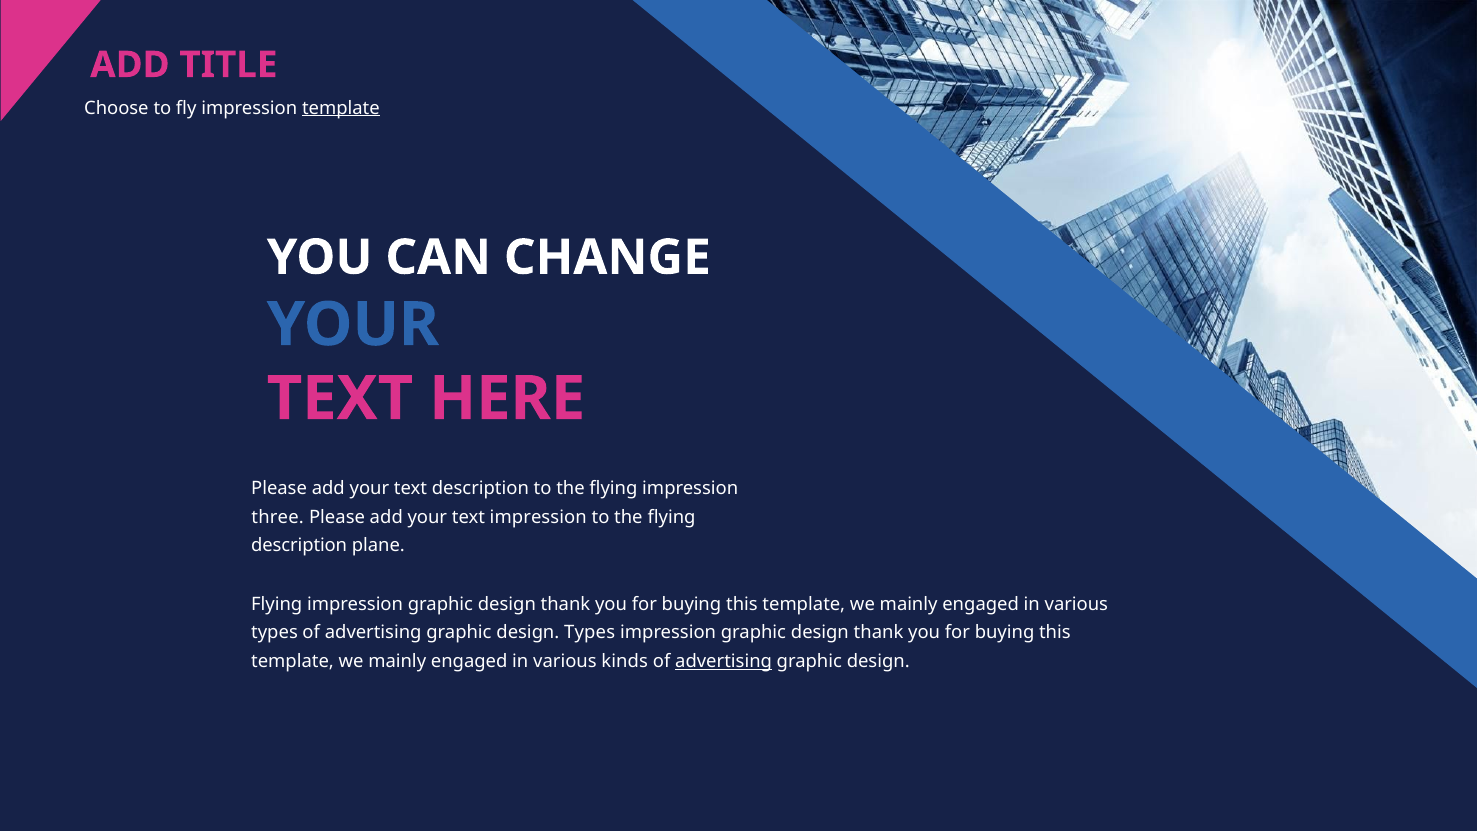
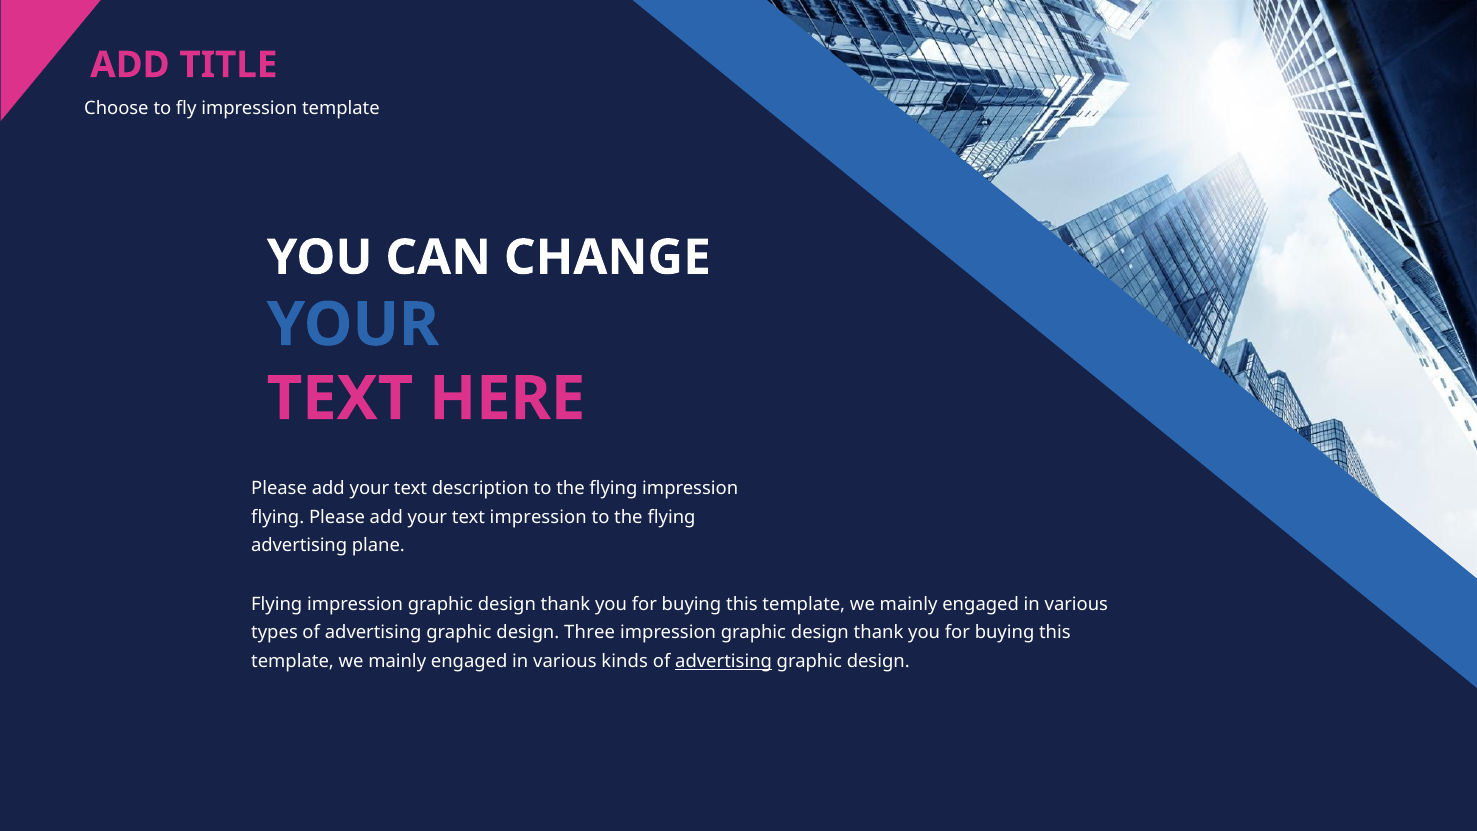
template underline: present -> none (341, 108)
three: three -> flying (278, 517)
description: description -> advertising (299, 546)
design Types: Types -> Three (590, 633)
